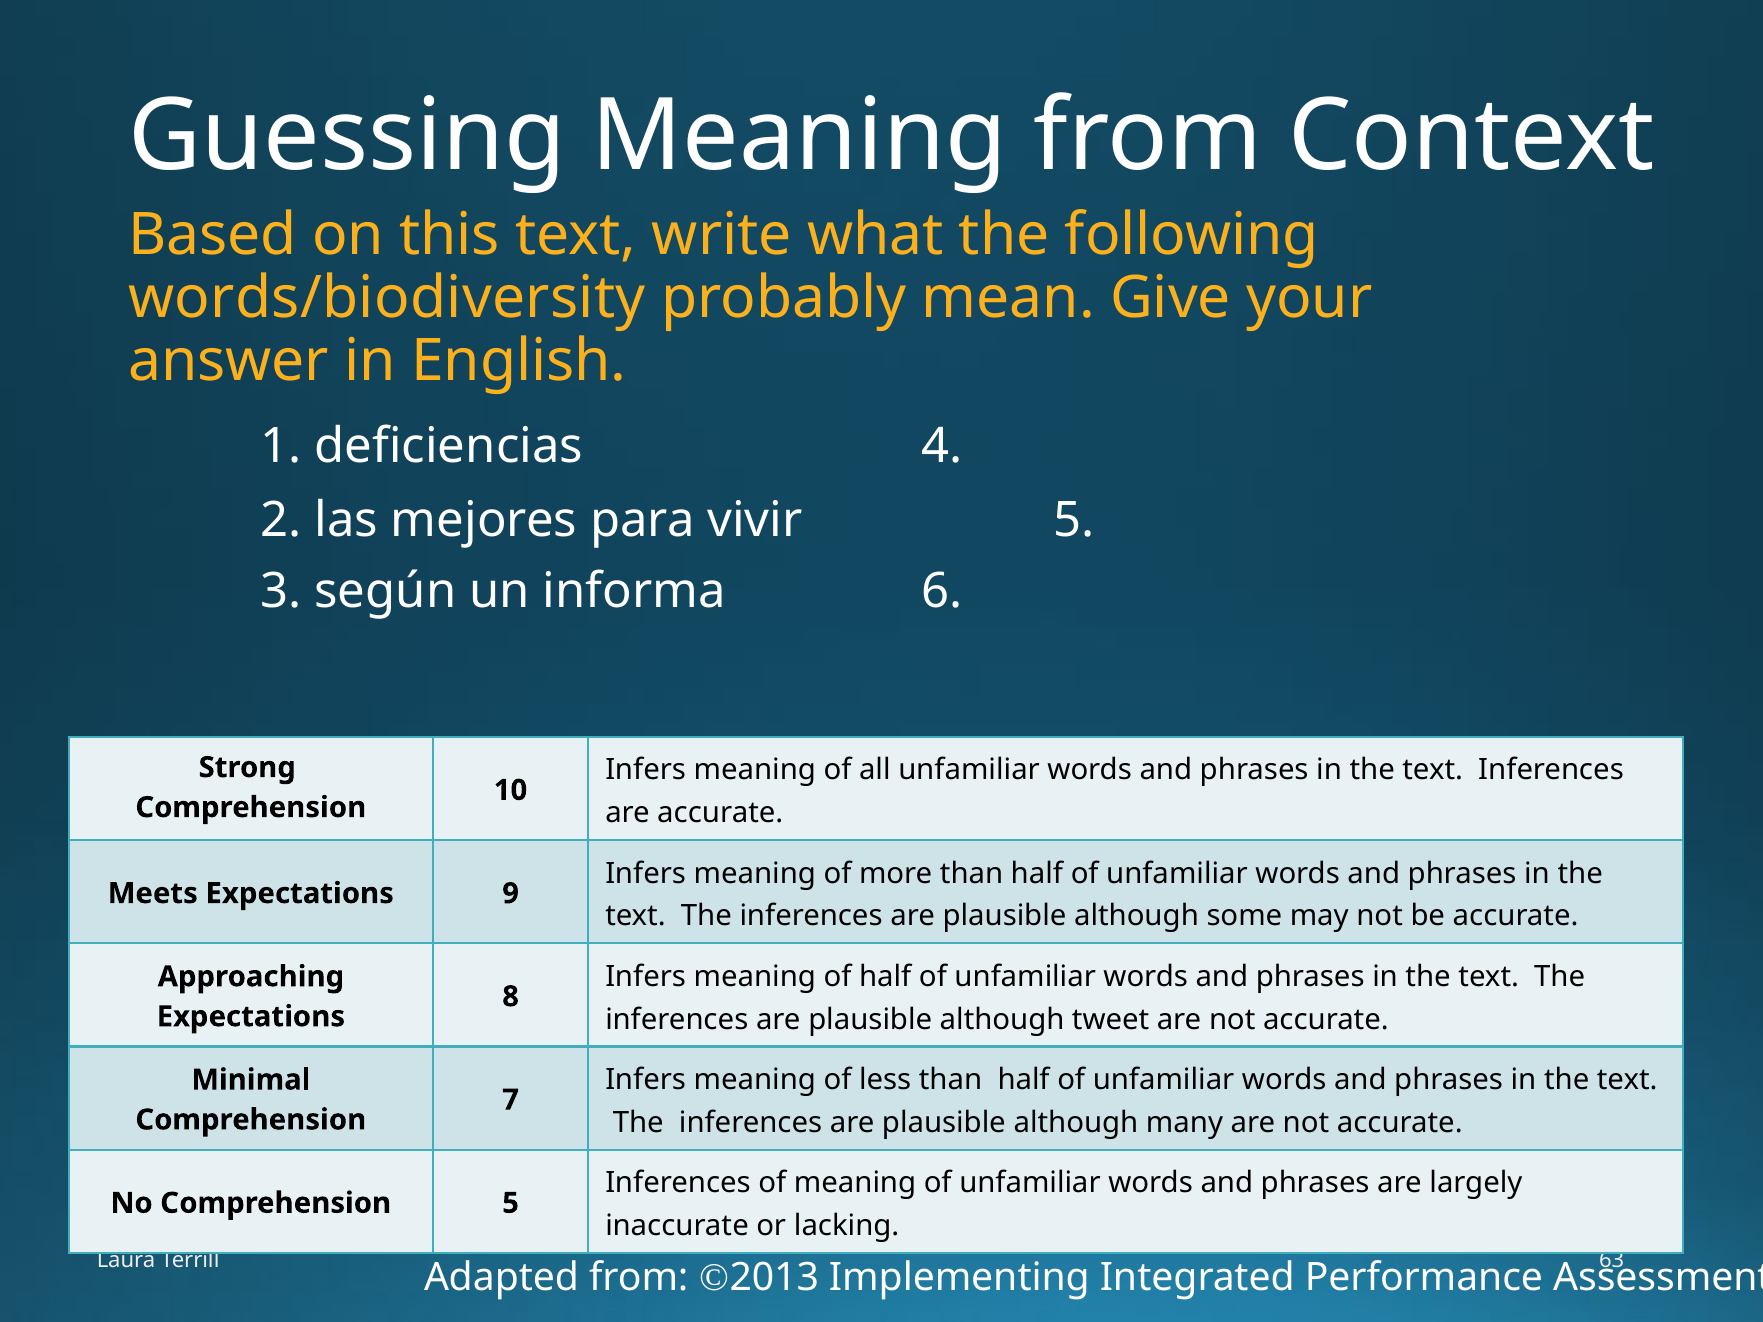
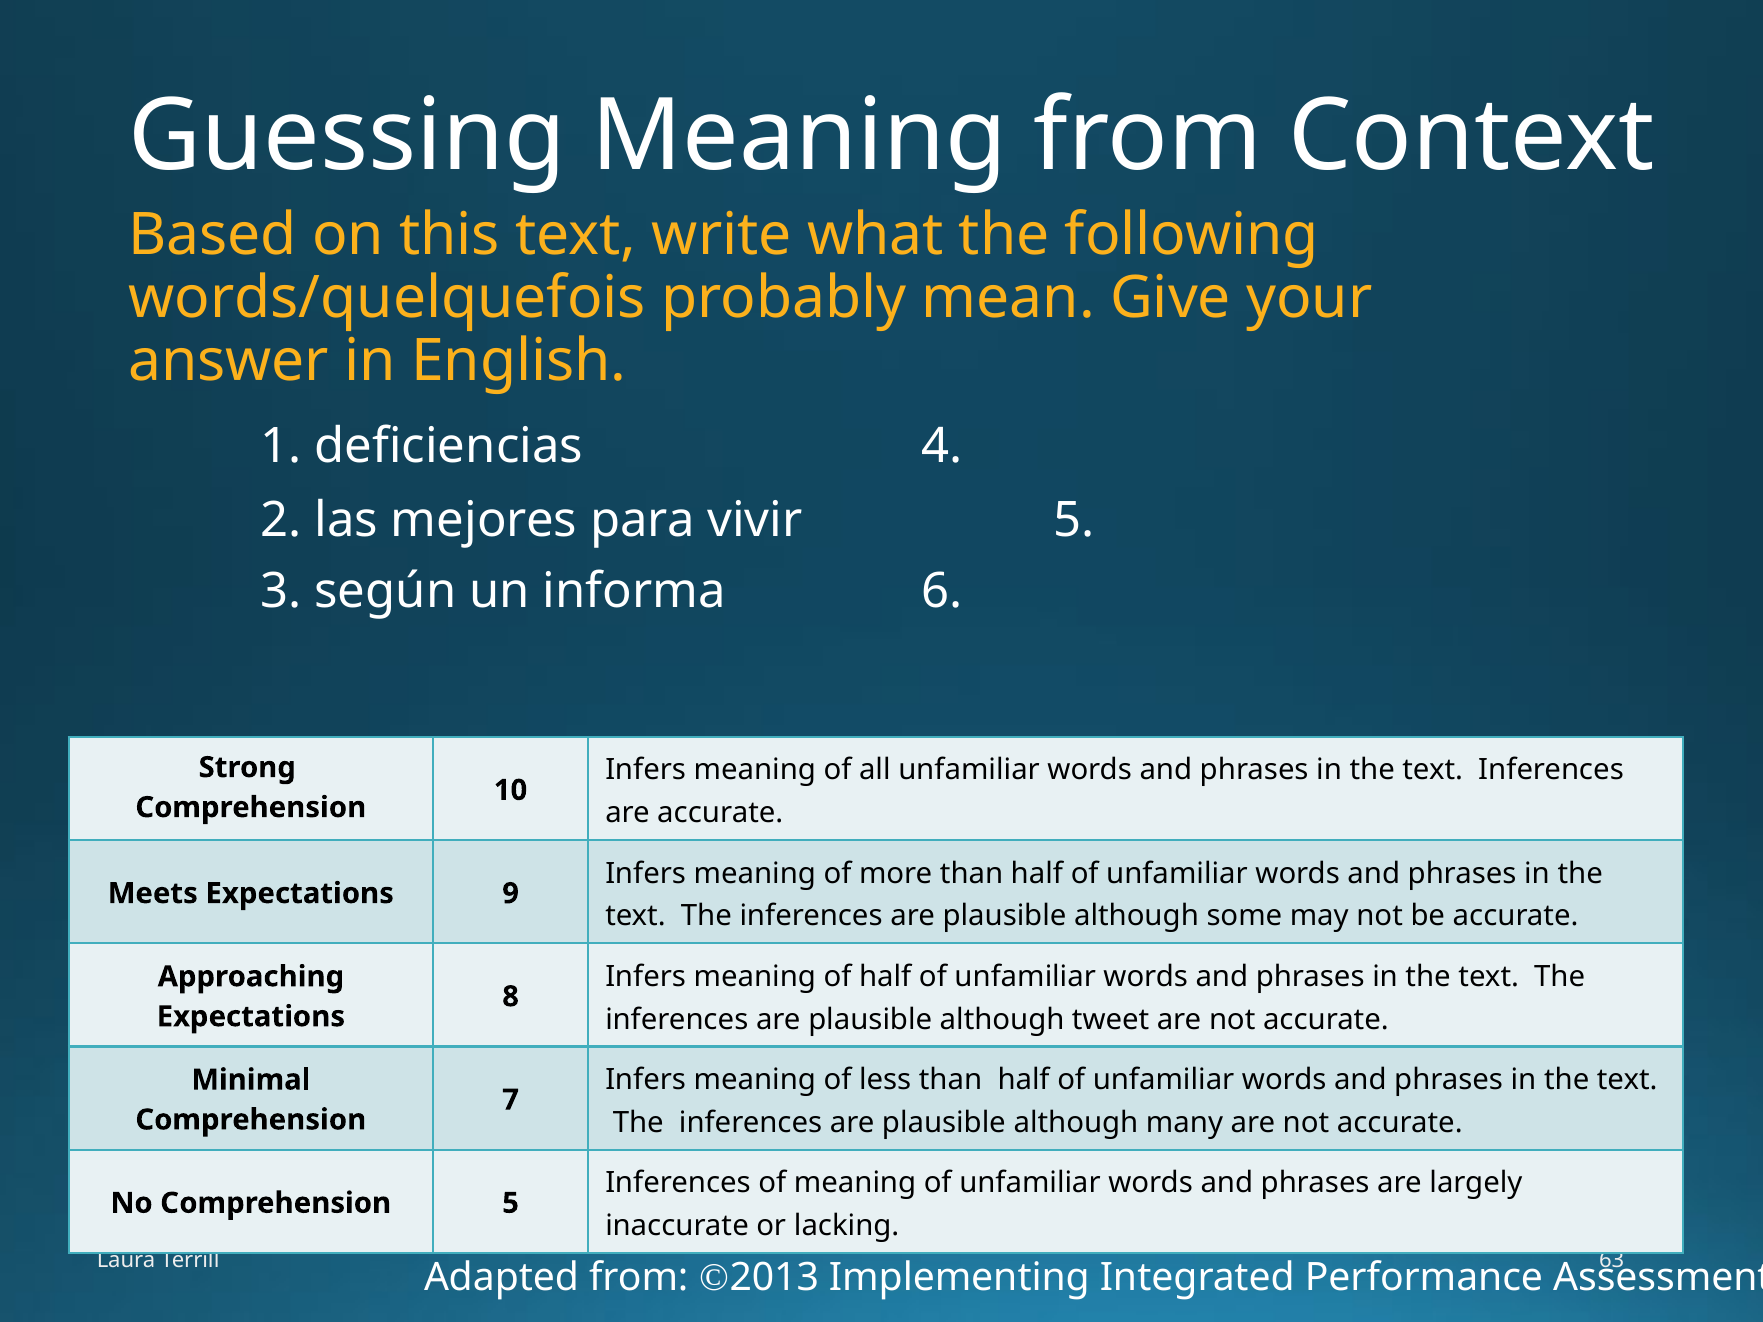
words/biodiversity: words/biodiversity -> words/quelquefois (387, 298)
